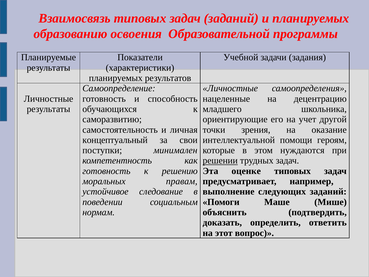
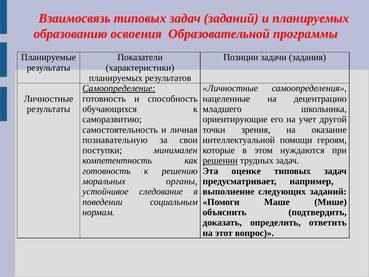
Учебной: Учебной -> Позиции (241, 57)
Самоопределение underline: none -> present (119, 88)
концептуальный: концептуальный -> познавательную (115, 140)
правам: правам -> органы (182, 181)
